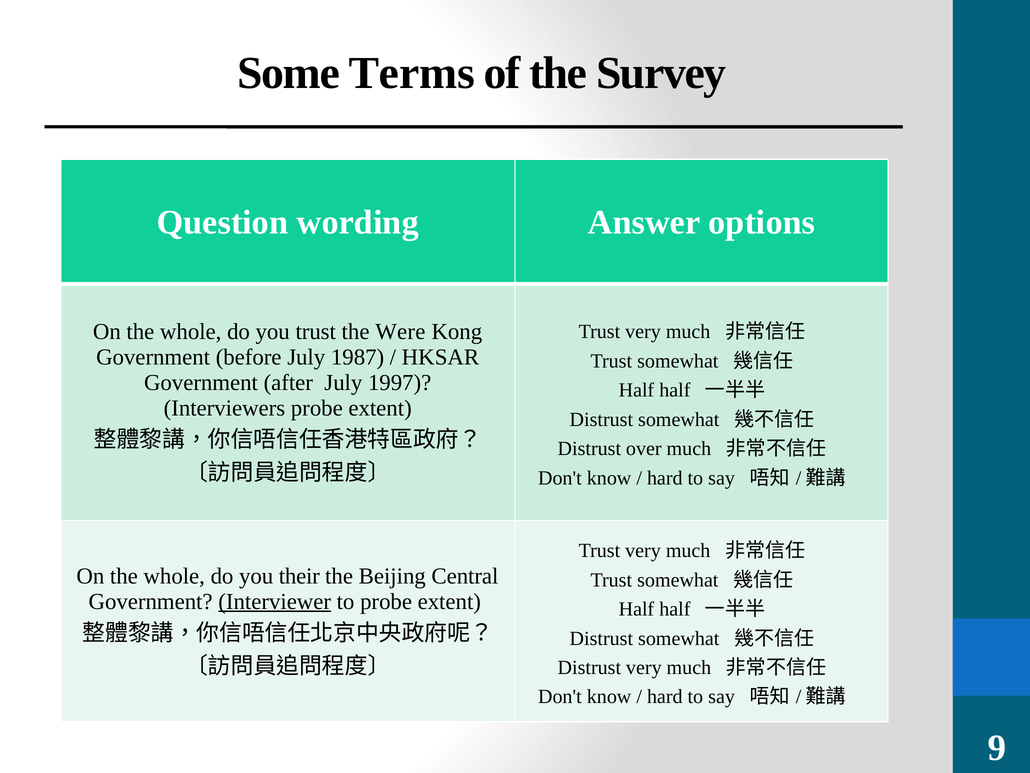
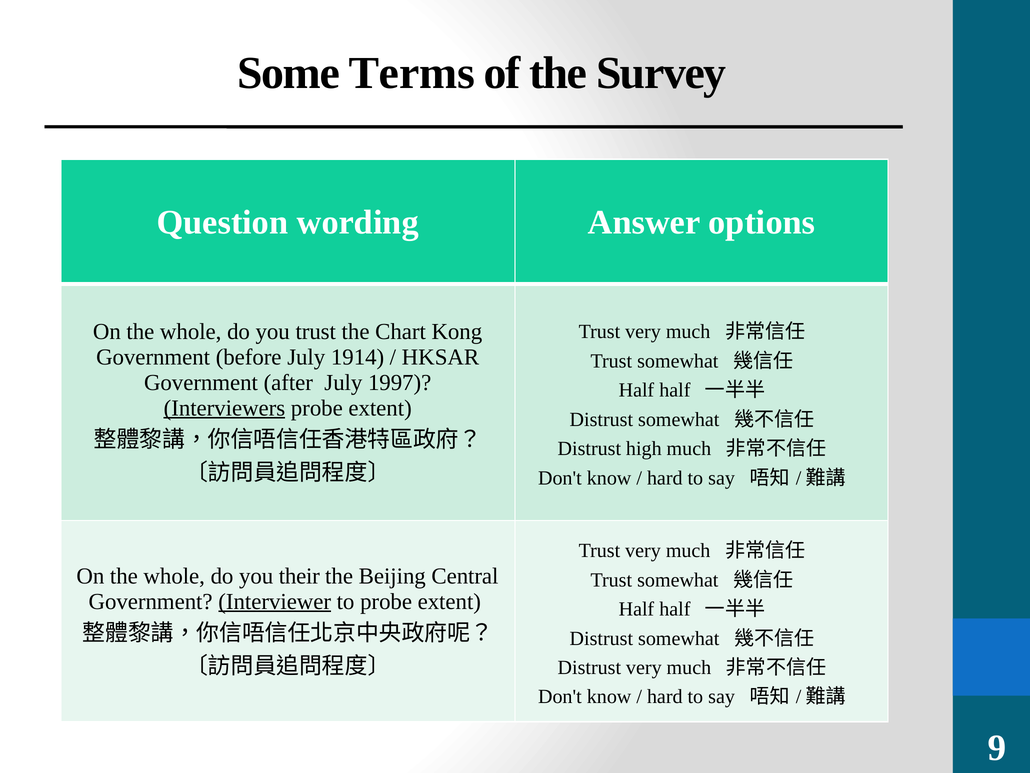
Were: Were -> Chart (401, 332)
1987: 1987 -> 1914 (358, 357)
Interviewers underline: none -> present (224, 408)
over: over -> high (644, 448)
